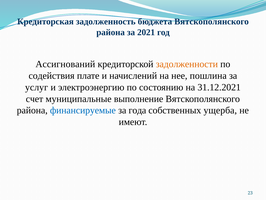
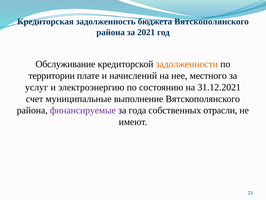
Ассигнований: Ассигнований -> Обслуживание (65, 64)
содействия: содействия -> территории (52, 76)
пошлина: пошлина -> местного (208, 76)
финансируемые colour: blue -> purple (83, 110)
ущерба: ущерба -> отрасли (220, 110)
